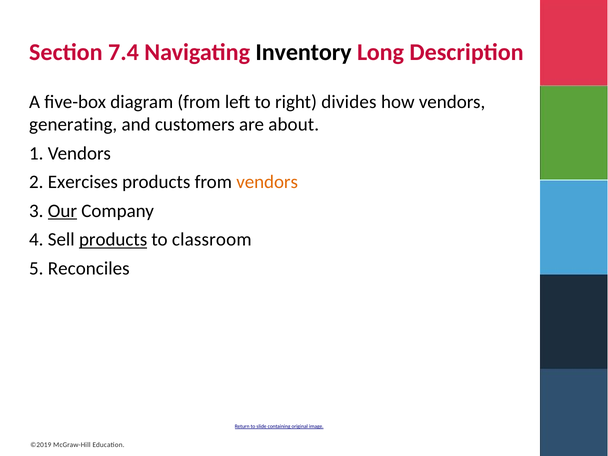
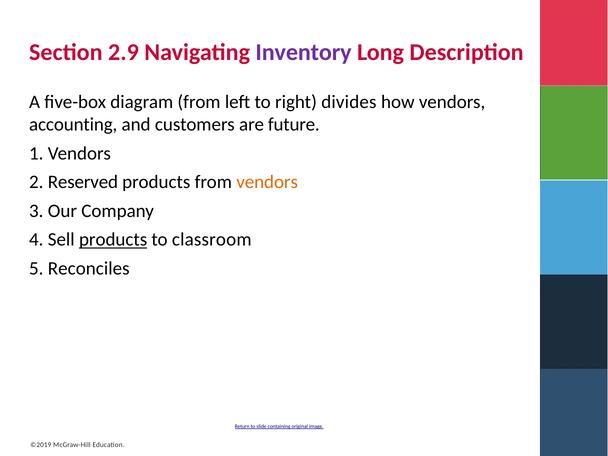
7.4: 7.4 -> 2.9 (123, 52)
Inventory colour: black -> purple (304, 52)
generating: generating -> accounting (73, 125)
about: about -> future (294, 125)
Exercises: Exercises -> Reserved (83, 182)
Our underline: present -> none (62, 211)
